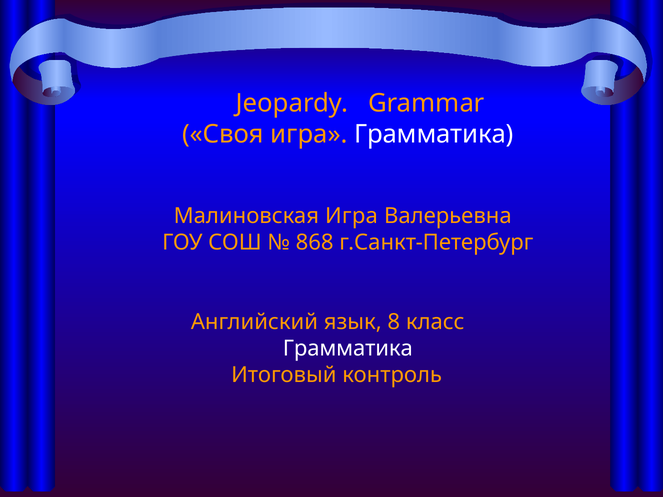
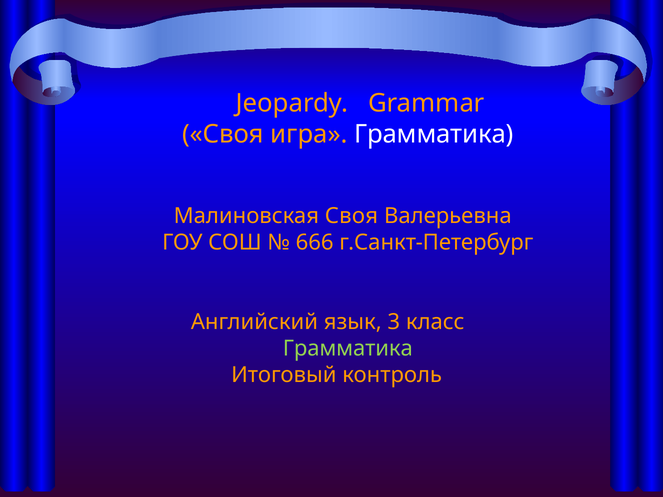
Малиновская Игра: Игра -> Своя (351, 216)
868: 868 -> 666 (315, 242)
8: 8 -> 3 (394, 322)
Грамматика colour: white -> light green (348, 348)
